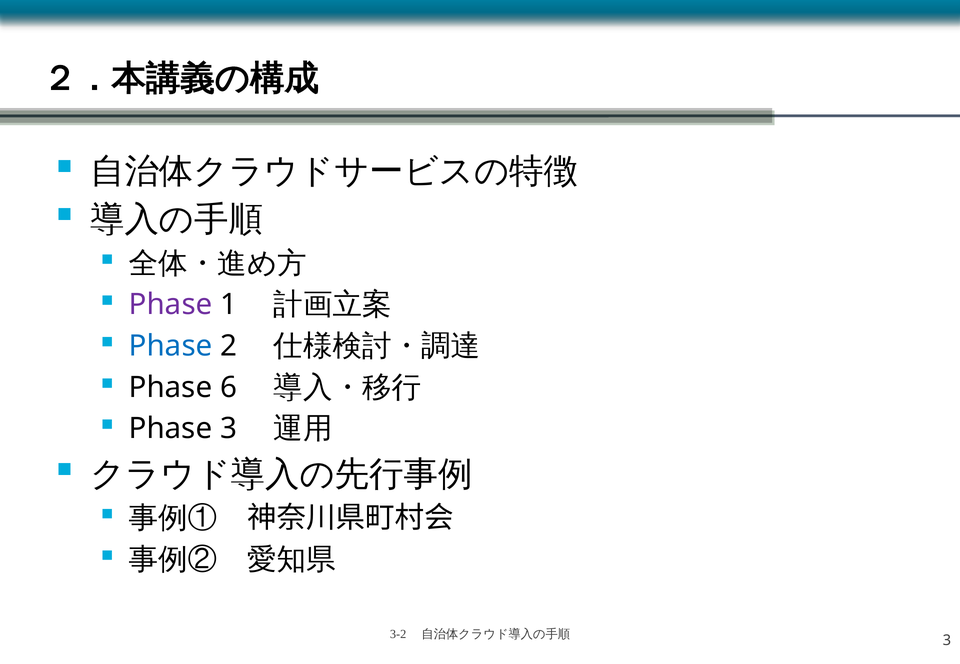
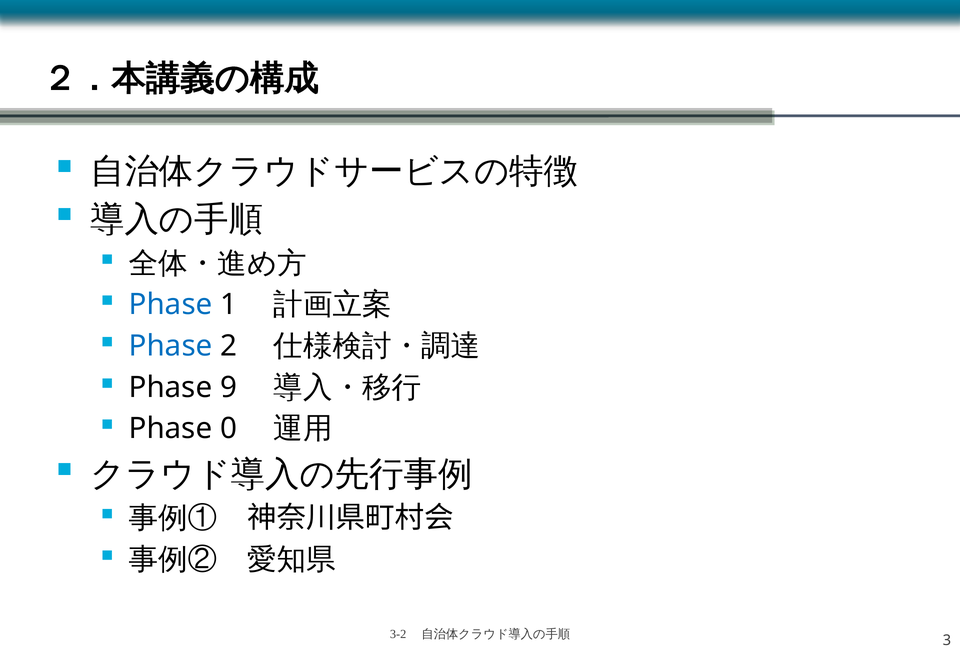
Phase colour: purple -> blue (171, 305)
6: 6 -> 9 (228, 388)
Phase 3: 3 -> 0 (228, 429)
